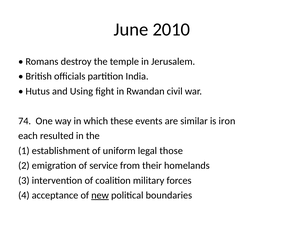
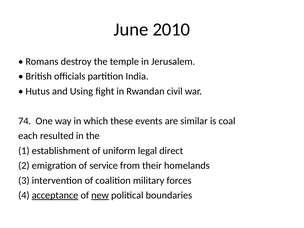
iron: iron -> coal (227, 121)
those: those -> direct (171, 151)
acceptance underline: none -> present (55, 195)
